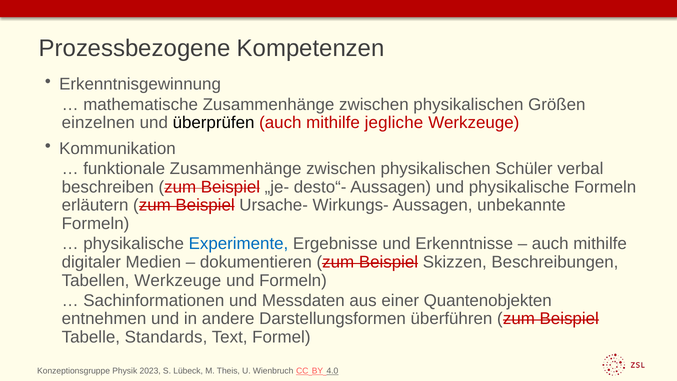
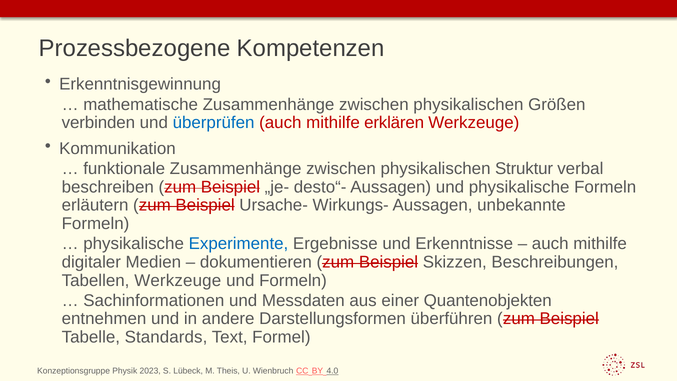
einzelnen: einzelnen -> verbinden (98, 123)
überprüfen colour: black -> blue (214, 123)
jegliche: jegliche -> erklären (394, 123)
Schüler: Schüler -> Struktur (524, 169)
